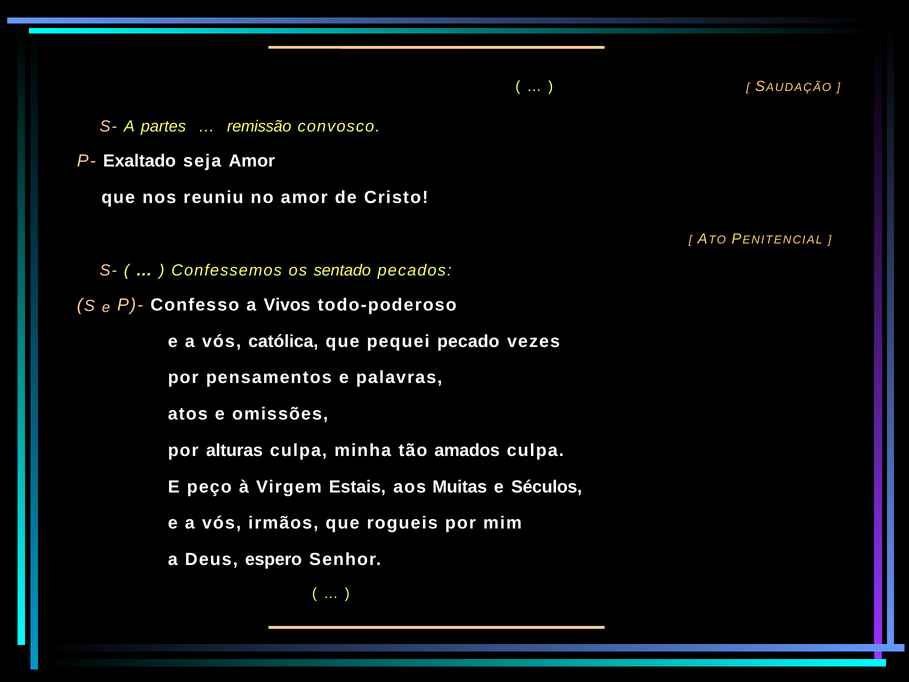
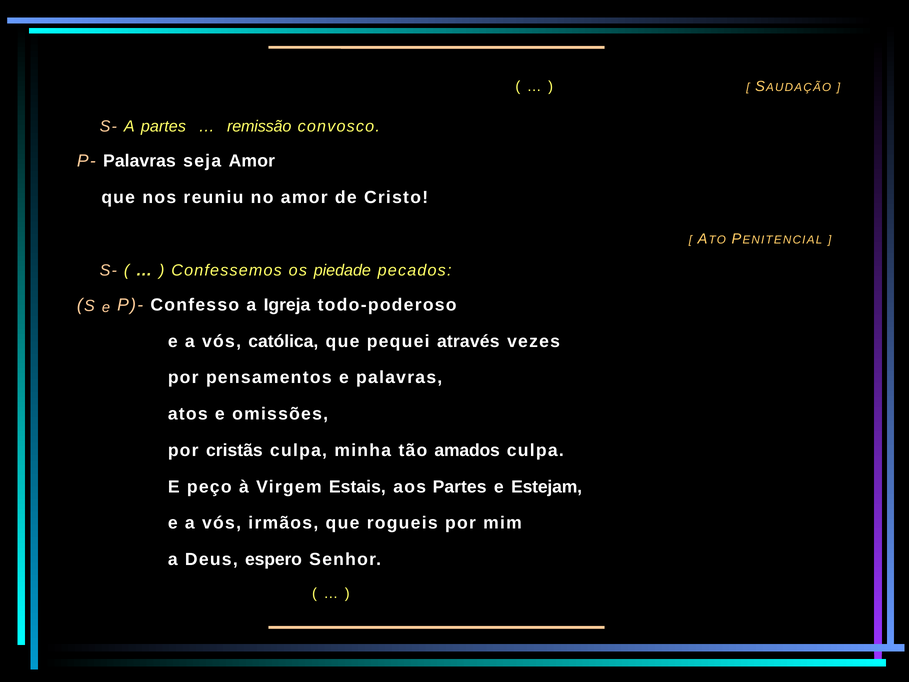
P- Exaltado: Exaltado -> Palavras (139, 161)
sentado: sentado -> piedade (342, 270)
Vivos: Vivos -> Igreja (287, 305)
pecado: pecado -> através (468, 341)
alturas: alturas -> cristãs (234, 450)
aos Muitas: Muitas -> Partes (460, 487)
Séculos: Séculos -> Estejam (547, 487)
